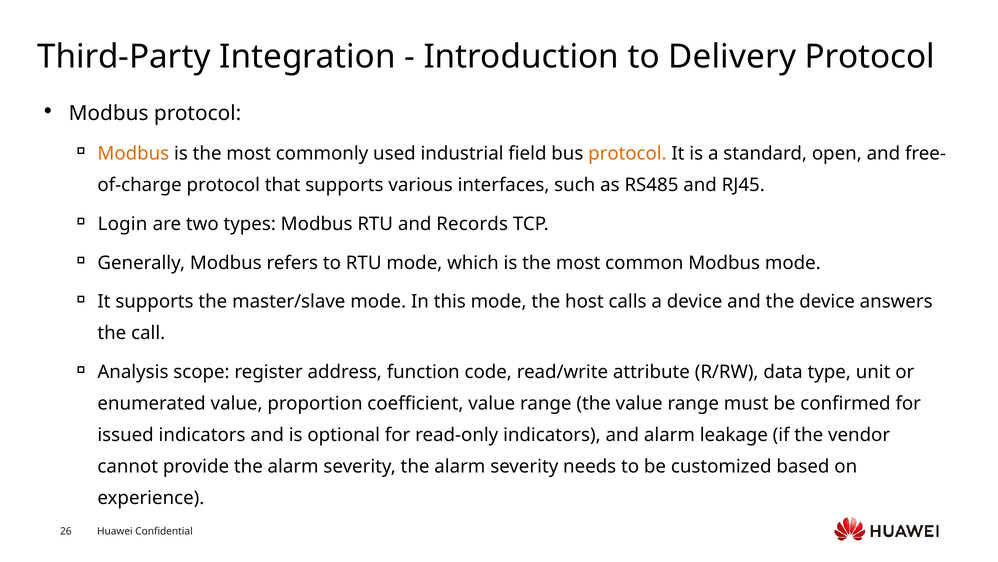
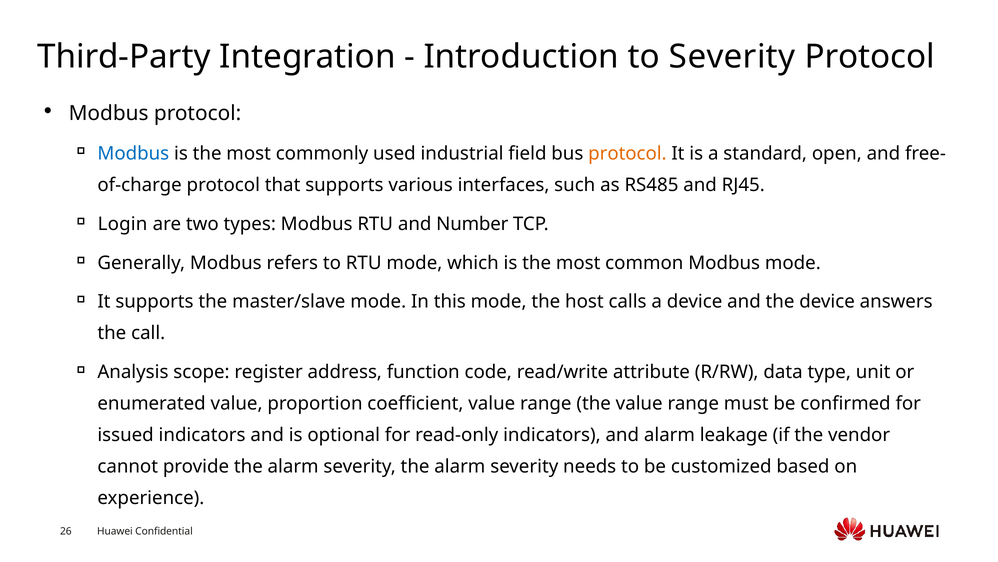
to Delivery: Delivery -> Severity (732, 57)
Modbus colour: orange -> blue (133, 153)
Records: Records -> Number (472, 224)
